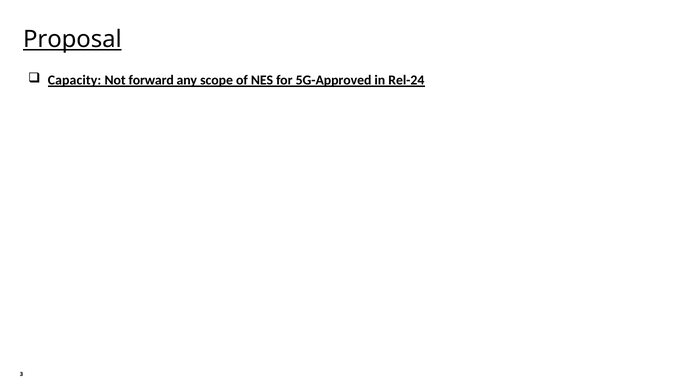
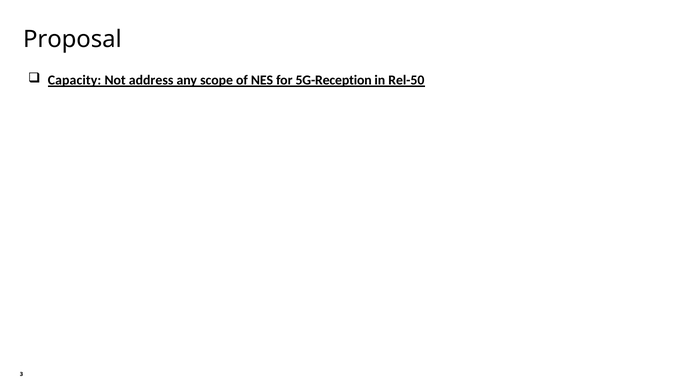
Proposal underline: present -> none (72, 39)
forward: forward -> address (151, 80)
5G-Approved: 5G-Approved -> 5G-Reception (334, 80)
Rel-24: Rel-24 -> Rel-50 (406, 80)
